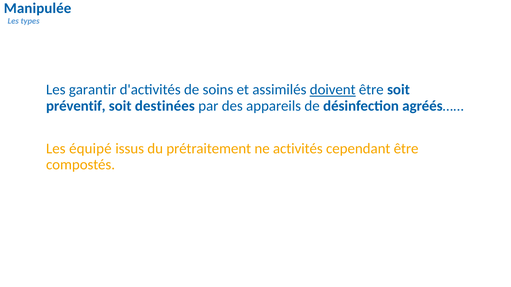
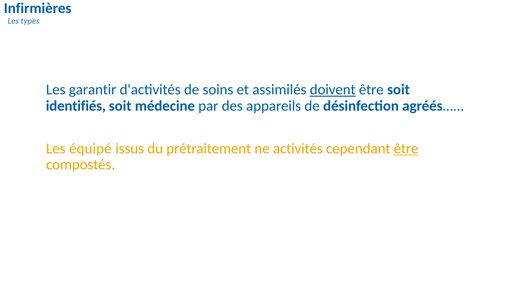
Manipulée: Manipulée -> Infirmières (38, 8)
préventif: préventif -> identifiés (76, 106)
destinées: destinées -> médecine (165, 106)
être underline: none -> present (406, 149)
